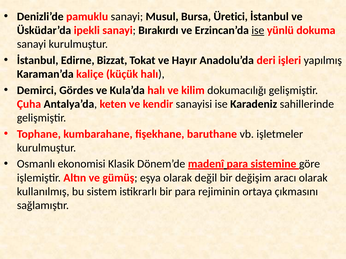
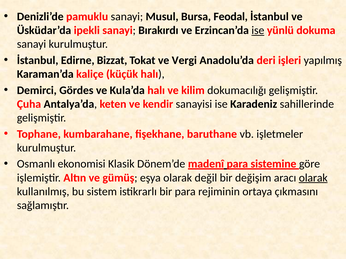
Üretici: Üretici -> Feodal (231, 17)
Hayır: Hayır -> Vergi (184, 60)
olarak underline: none -> present (313, 178)
